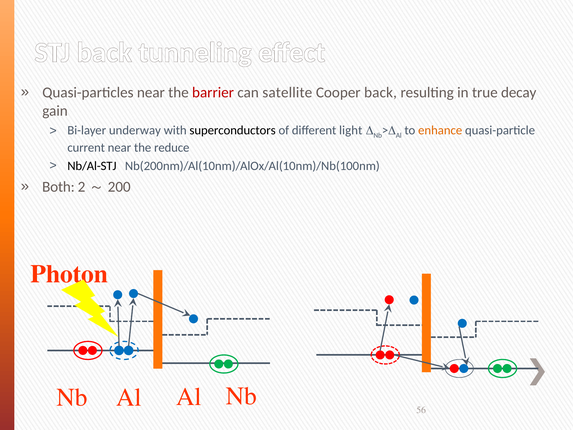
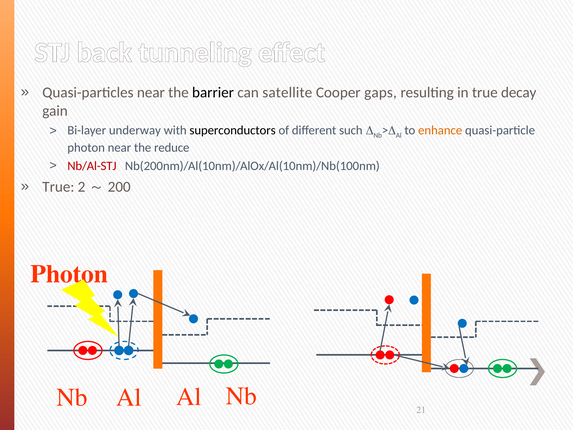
barrier colour: red -> black (213, 92)
Cooper back: back -> gaps (381, 92)
light: light -> such (351, 130)
current: current -> photon (86, 148)
Nb/Al-STJ colour: black -> red (92, 166)
Both: Both -> True (58, 187)
56: 56 -> 21 (421, 410)
